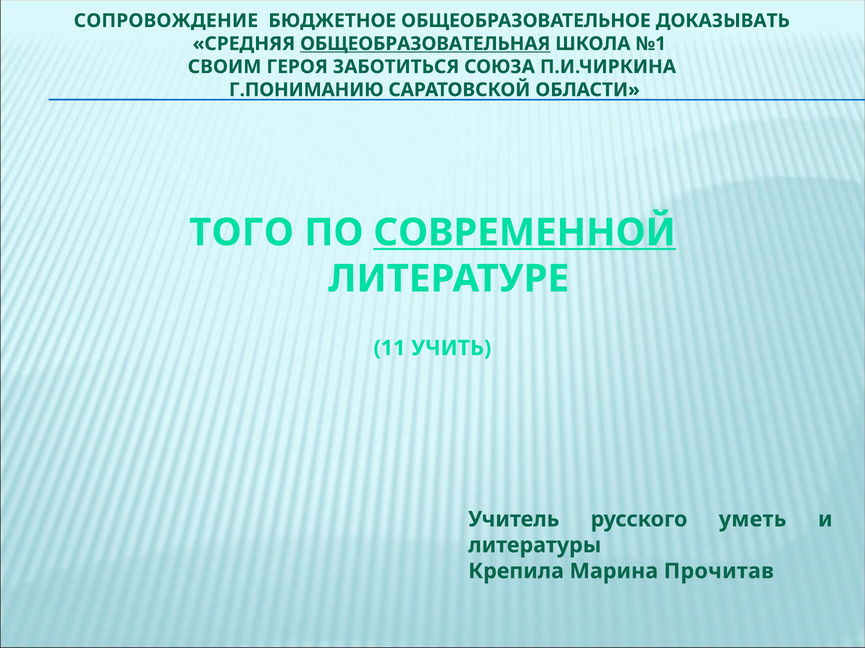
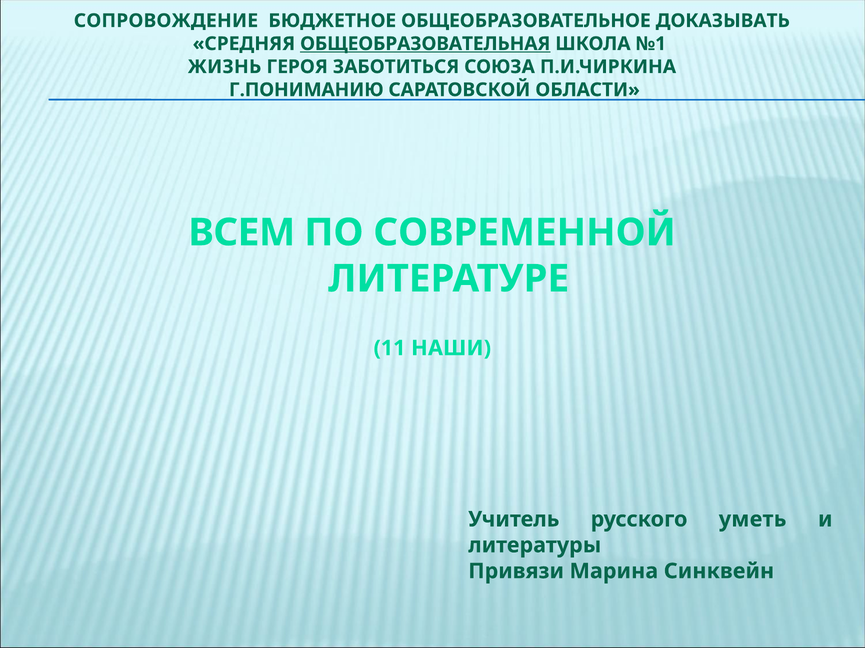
СВОИМ: СВОИМ -> ЖИЗНЬ (225, 67)
ТОГО: ТОГО -> ВСЕМ (242, 233)
СОВРЕМЕННОЙ underline: present -> none (525, 233)
УЧИТЬ: УЧИТЬ -> НАШИ (451, 349)
Крепила: Крепила -> Привязи (516, 572)
Прочитав: Прочитав -> Синквейн (719, 572)
